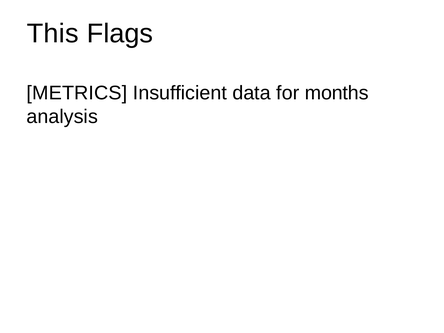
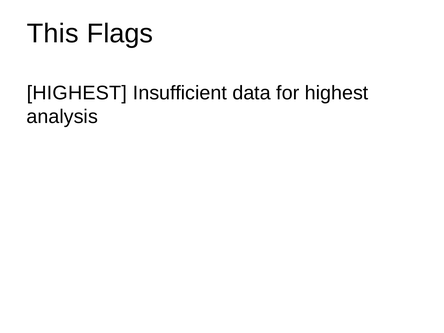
METRICS: METRICS -> HIGHEST (77, 93)
for months: months -> highest (337, 93)
